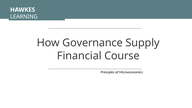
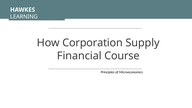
Governance: Governance -> Corporation (93, 43)
